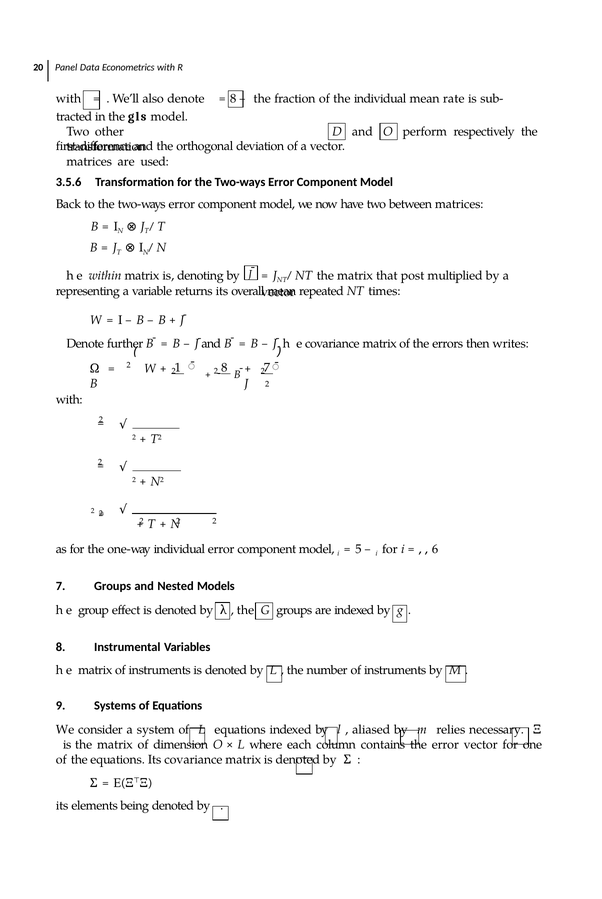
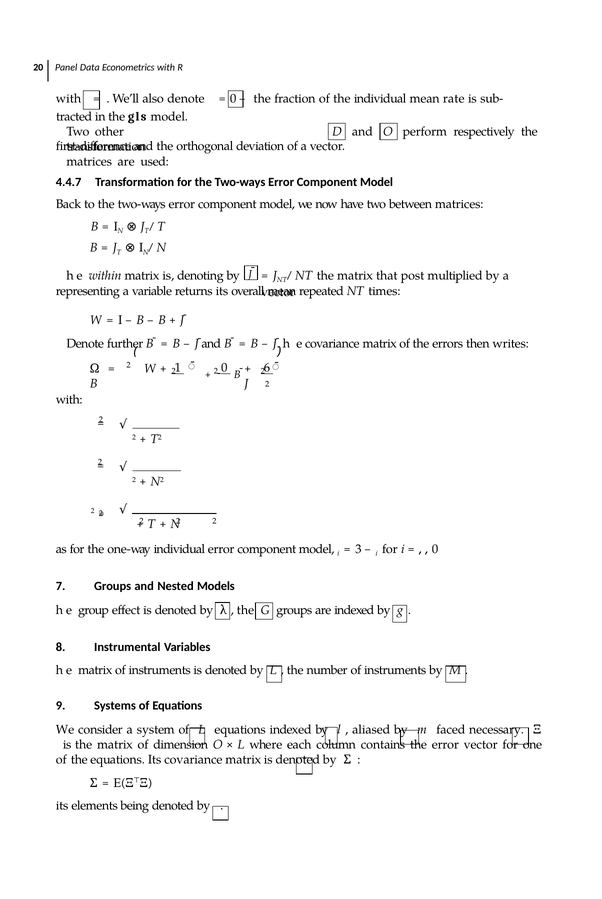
8: 8 -> 0 (233, 99)
3.5.6: 3.5.6 -> 4.4.7 (69, 182)
8: 8 -> 0 (224, 368)
7: 7 -> 6 (267, 368)
5: 5 -> 3 (358, 549)
6: 6 -> 0 (435, 549)
relies: relies -> faced (451, 730)
